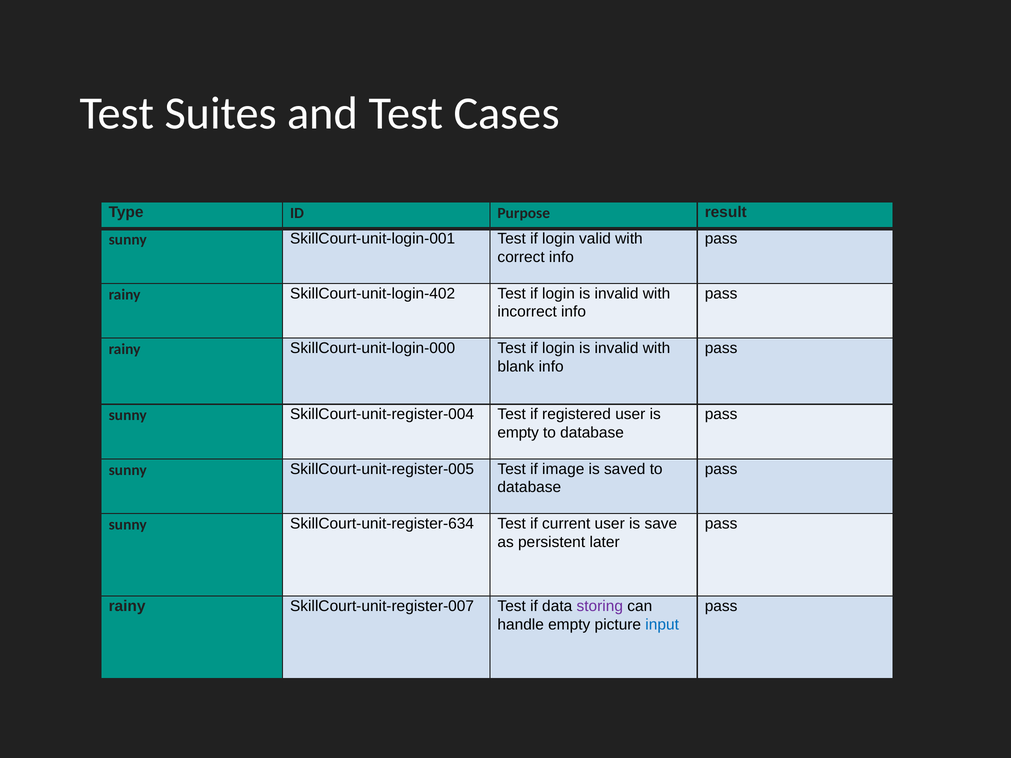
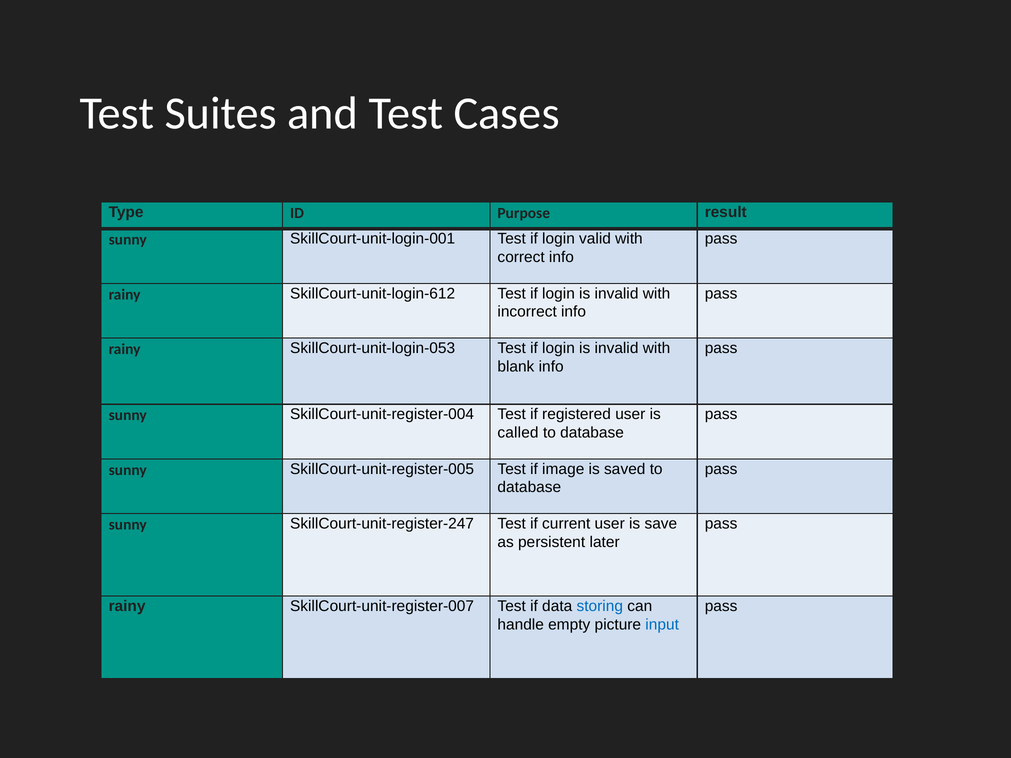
SkillCourt-unit-login-402: SkillCourt-unit-login-402 -> SkillCourt-unit-login-612 (373, 294)
SkillCourt-unit-login-000: SkillCourt-unit-login-000 -> SkillCourt-unit-login-053 (373, 348)
empty: empty -> called (518, 433)
SkillCourt-unit-register-634: SkillCourt-unit-register-634 -> SkillCourt-unit-register-247 (382, 524)
storing colour: purple -> blue (600, 606)
